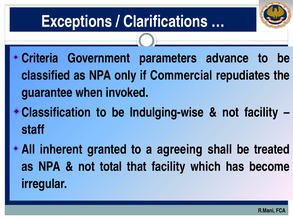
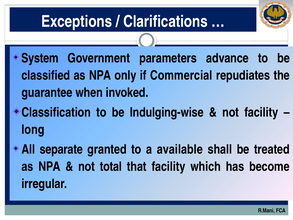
Criteria: Criteria -> System (40, 58)
staff: staff -> long (33, 130)
inherent: inherent -> separate (61, 149)
agreeing: agreeing -> available (180, 149)
